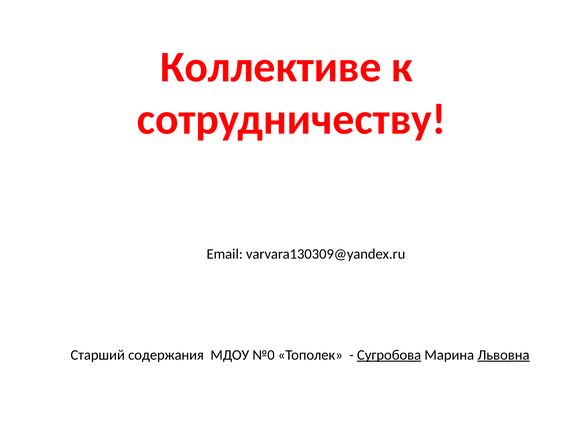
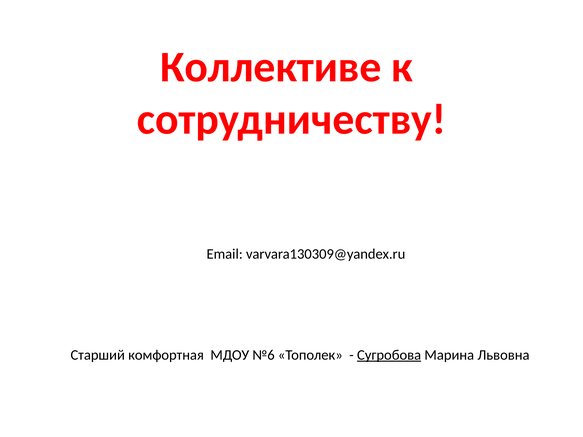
содержания: содержания -> комфортная (166, 355)
№0: №0 -> №6 (264, 355)
Львовна underline: present -> none (503, 355)
